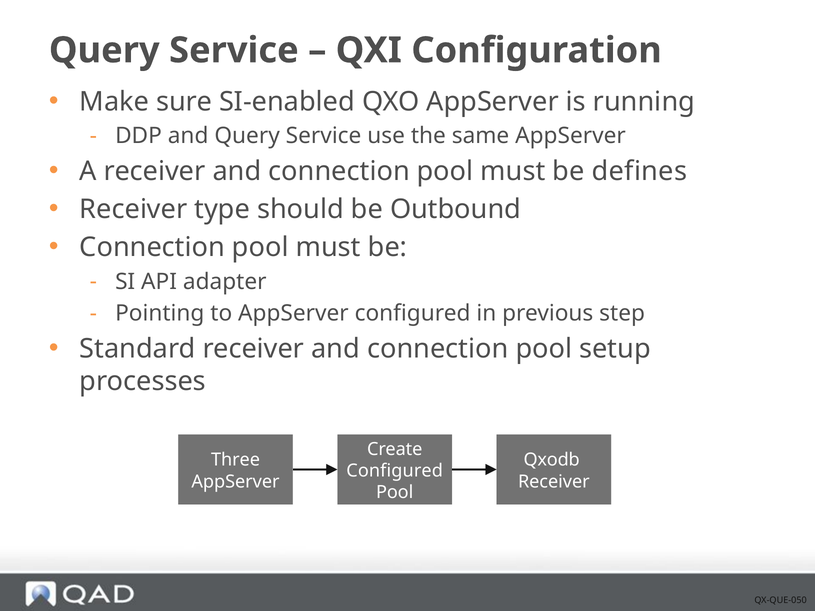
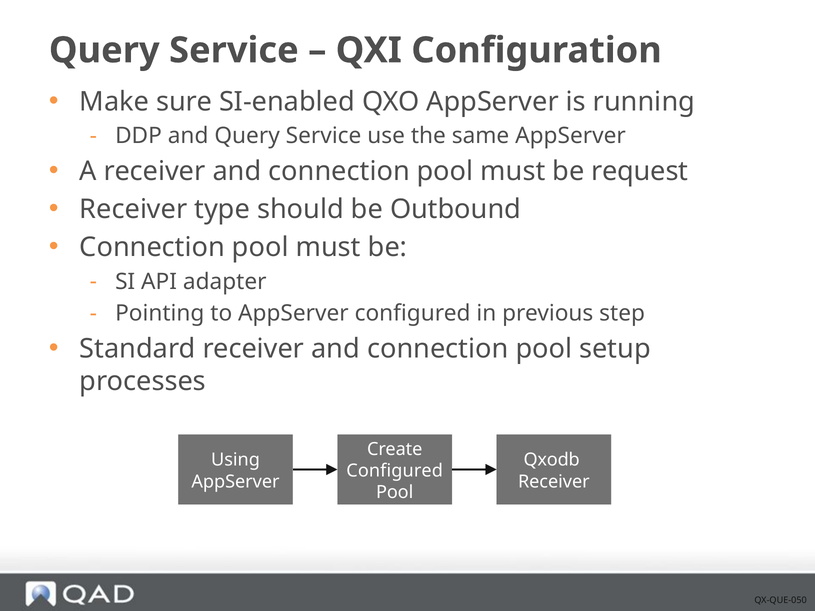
defines: defines -> request (640, 172)
Three: Three -> Using (235, 460)
